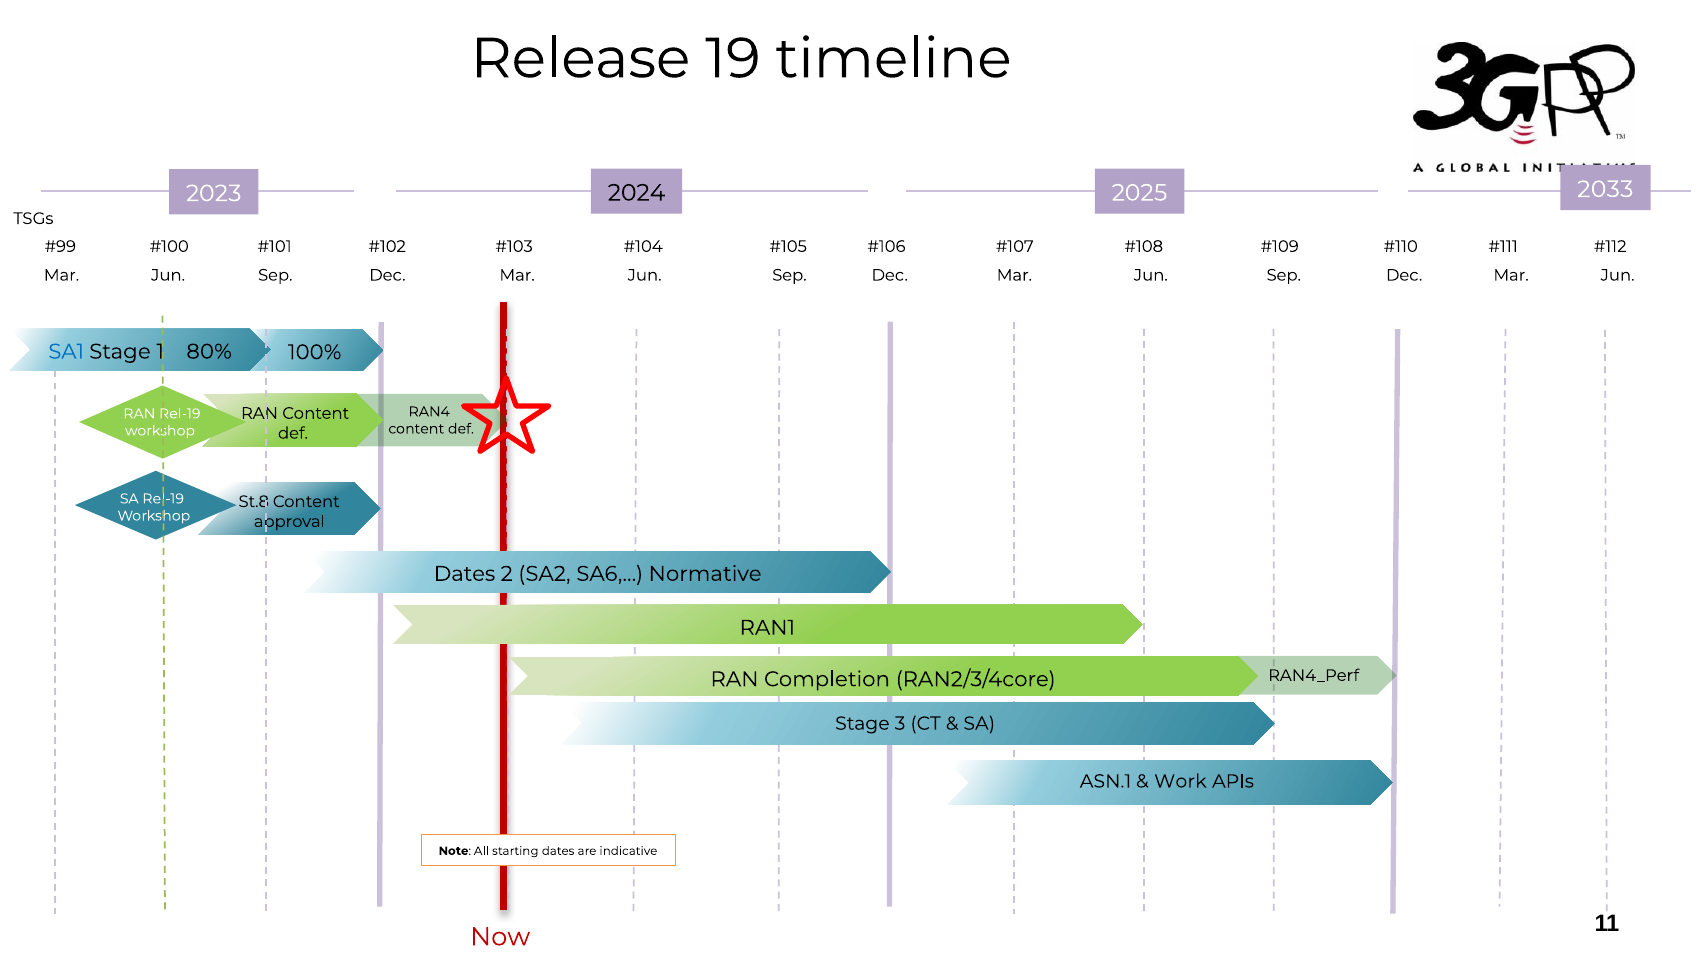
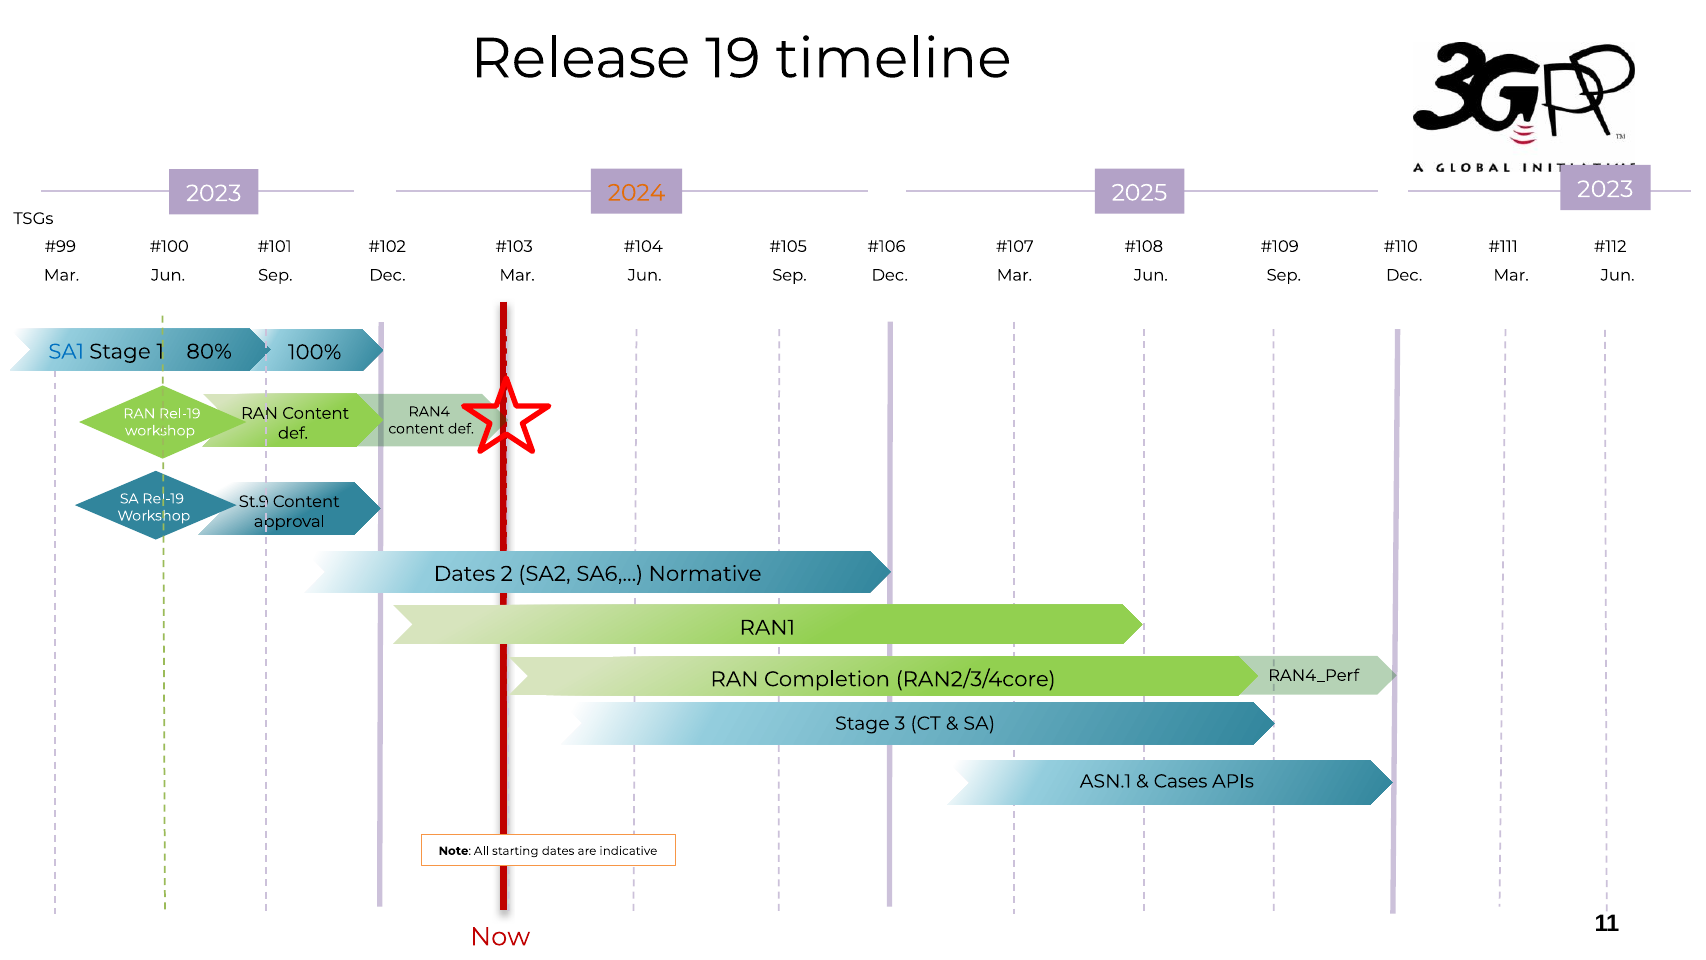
2033: 2033 -> 2023 (1605, 189)
2024 colour: black -> orange (636, 193)
St.8: St.8 -> St.9 (254, 501)
Work: Work -> Cases (1181, 781)
